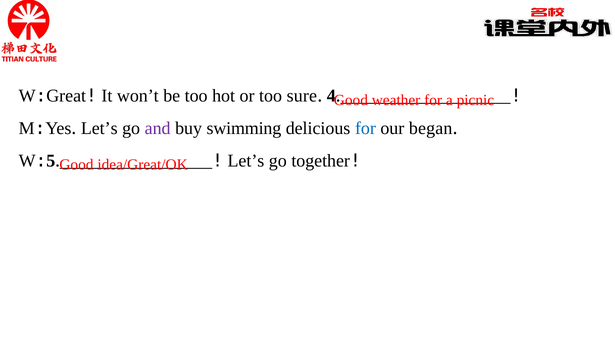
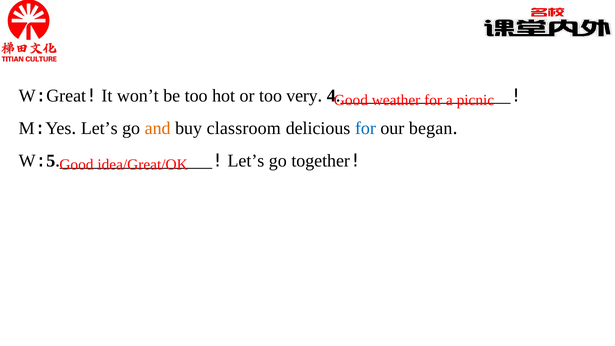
sure: sure -> very (302, 96)
and colour: purple -> orange (158, 128)
swimming: swimming -> classroom (244, 128)
